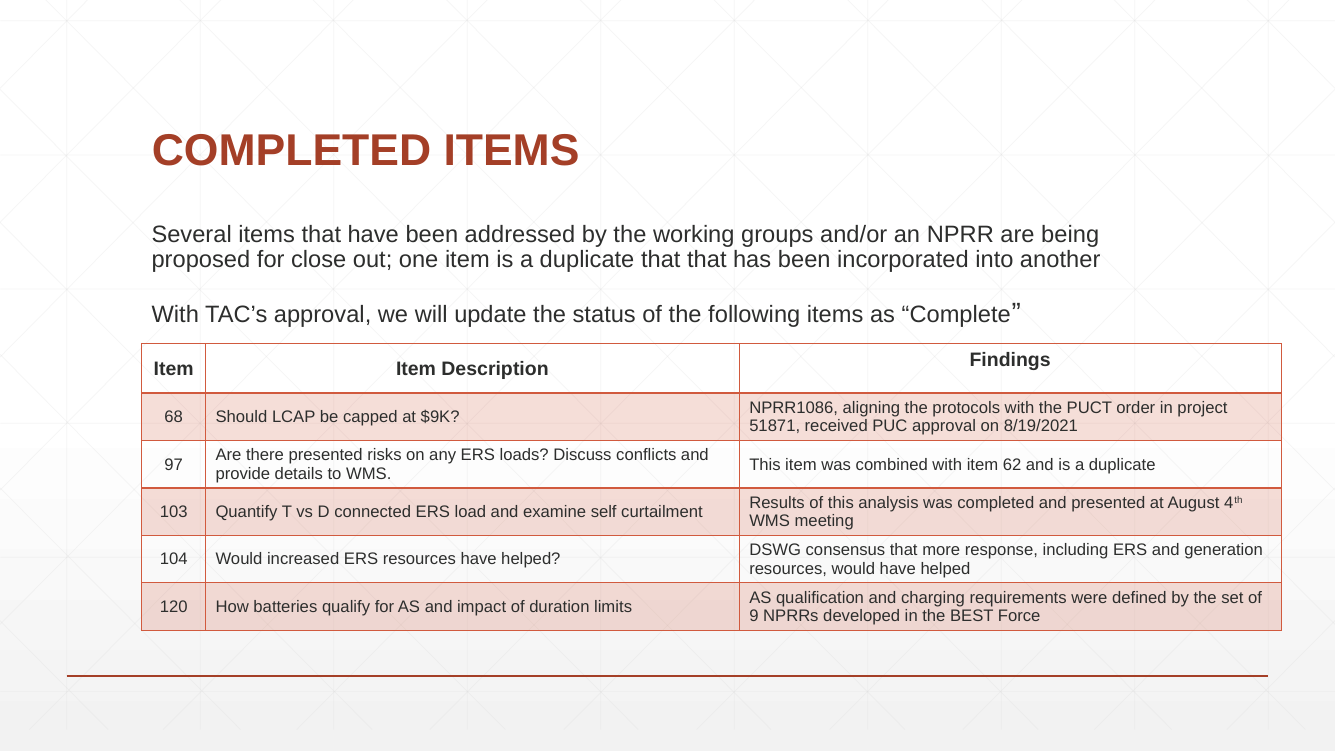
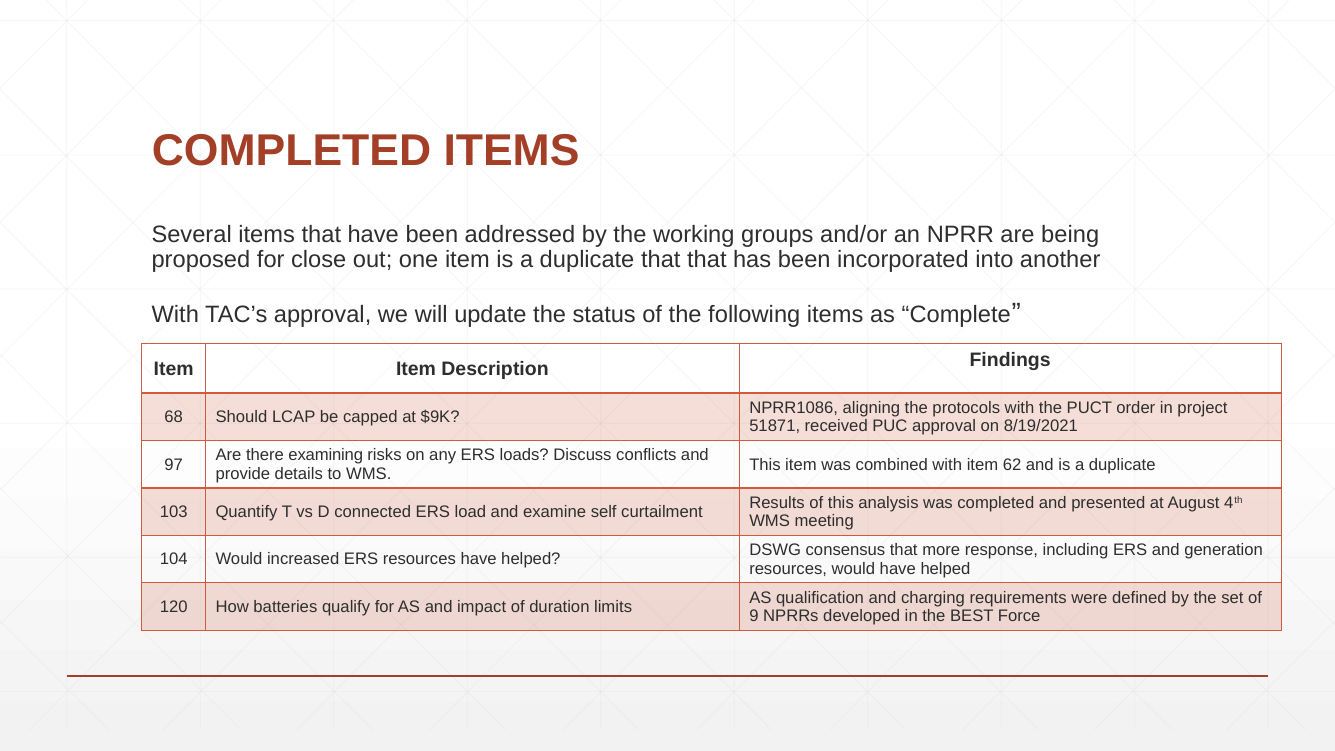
there presented: presented -> examining (326, 455)
